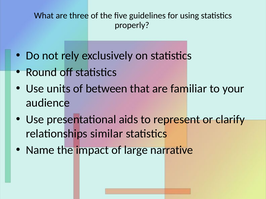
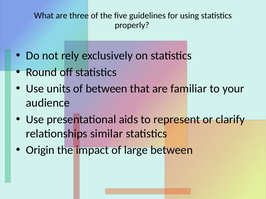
Name: Name -> Origin (40, 150)
large narrative: narrative -> between (172, 150)
